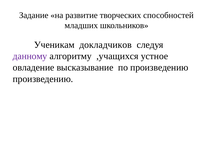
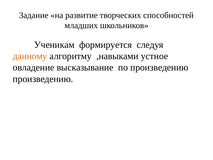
докладчиков: докладчиков -> формируется (106, 45)
данному colour: purple -> orange (30, 56)
,учащихся: ,учащихся -> ,навыками (117, 56)
